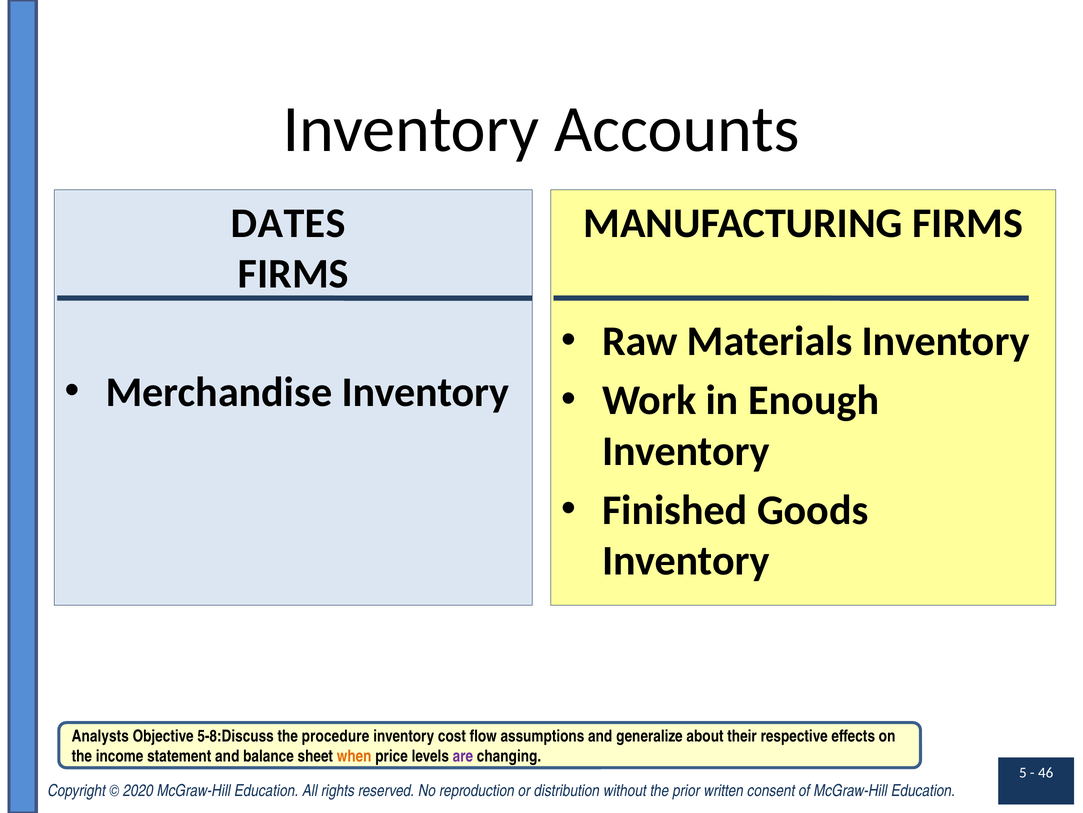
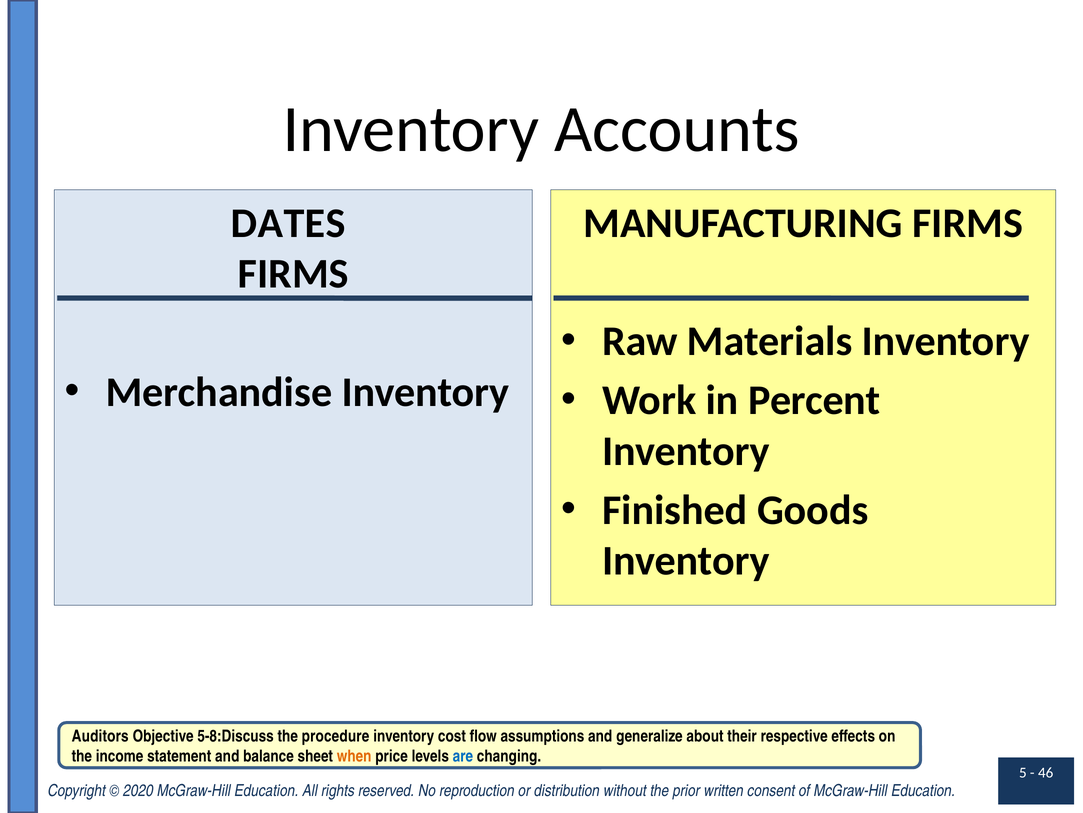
Enough: Enough -> Percent (814, 400)
Analysts: Analysts -> Auditors (100, 736)
are colour: purple -> blue (463, 756)
